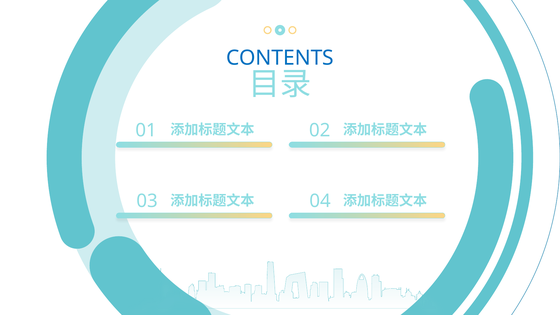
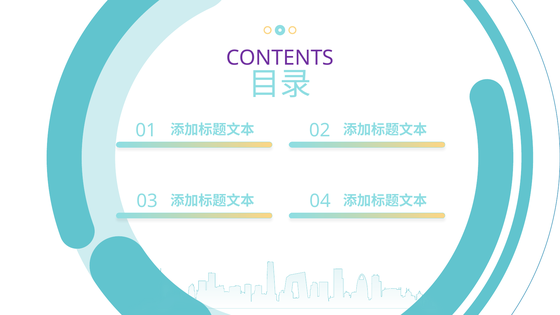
CONTENTS colour: blue -> purple (280, 58)
